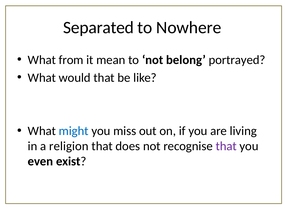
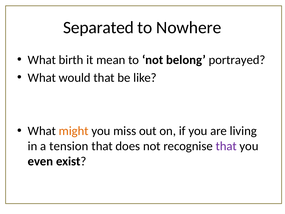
from: from -> birth (71, 60)
might colour: blue -> orange (74, 131)
religion: religion -> tension (69, 146)
